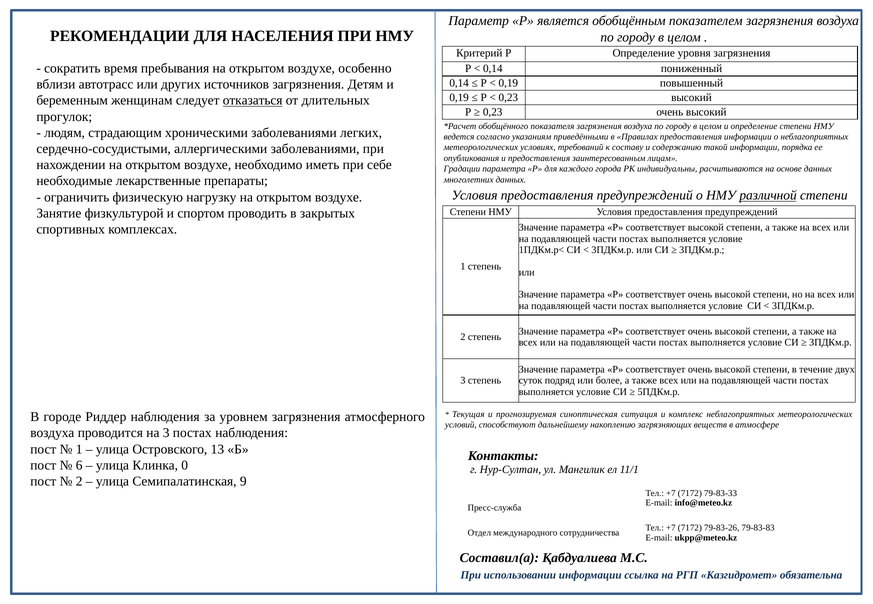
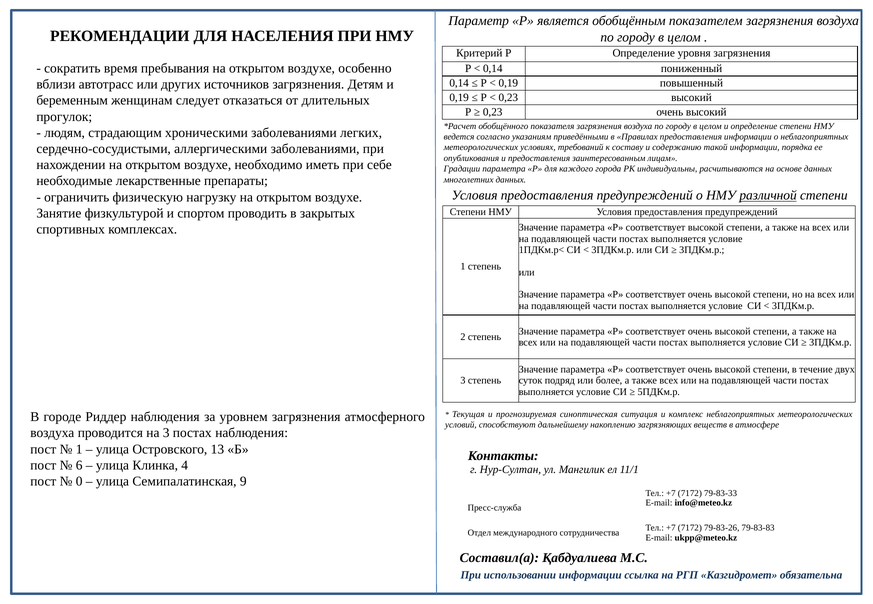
отказаться underline: present -> none (253, 101)
0: 0 -> 4 (185, 466)
2: 2 -> 0 (79, 482)
